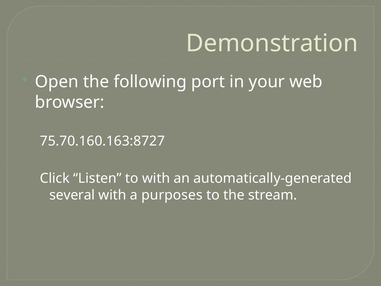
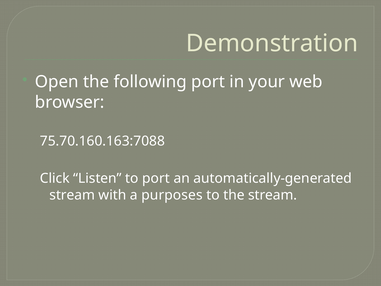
75.70.160.163:8727: 75.70.160.163:8727 -> 75.70.160.163:7088 (102, 141)
to with: with -> port (156, 178)
several: several -> stream (72, 195)
